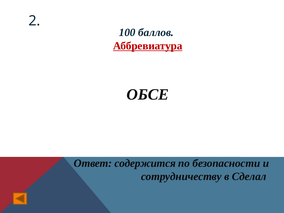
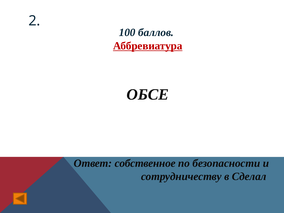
содержится: содержится -> собственное (145, 163)
